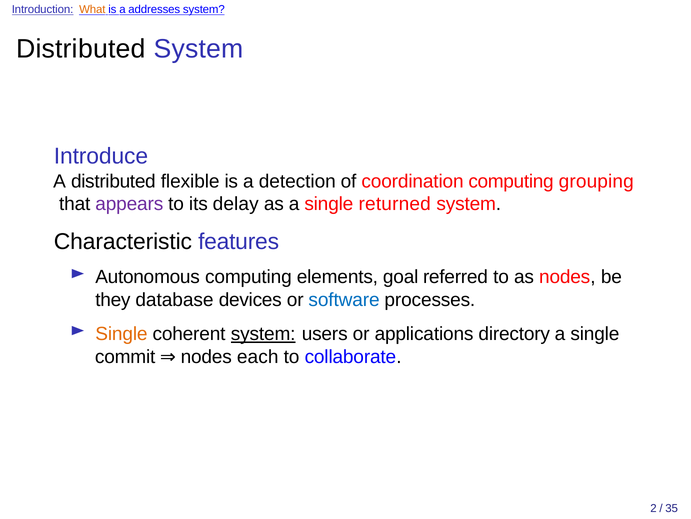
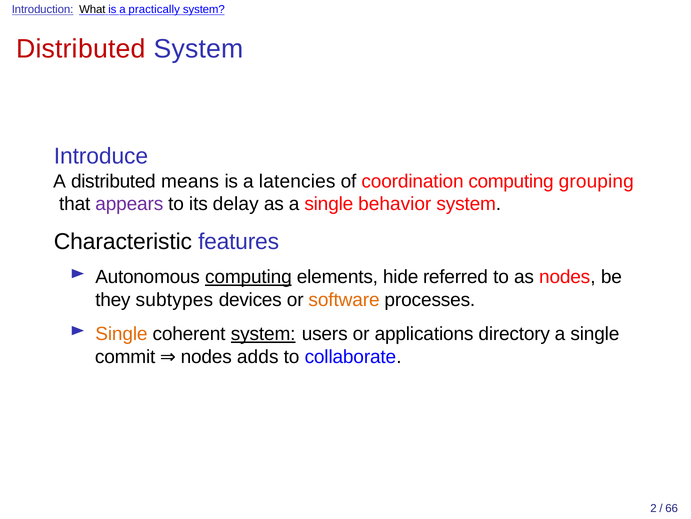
What colour: orange -> black (92, 10)
addresses: addresses -> practically (154, 10)
Distributed colour: black -> red (81, 49)
flexible: flexible -> means (190, 181)
detection: detection -> latencies (297, 181)
returned: returned -> behavior (395, 204)
computing underline: none -> present (248, 277)
goal: goal -> hide (401, 277)
database: database -> subtypes (174, 300)
software colour: blue -> orange (344, 300)
each: each -> adds (258, 357)
35: 35 -> 66 (672, 508)
